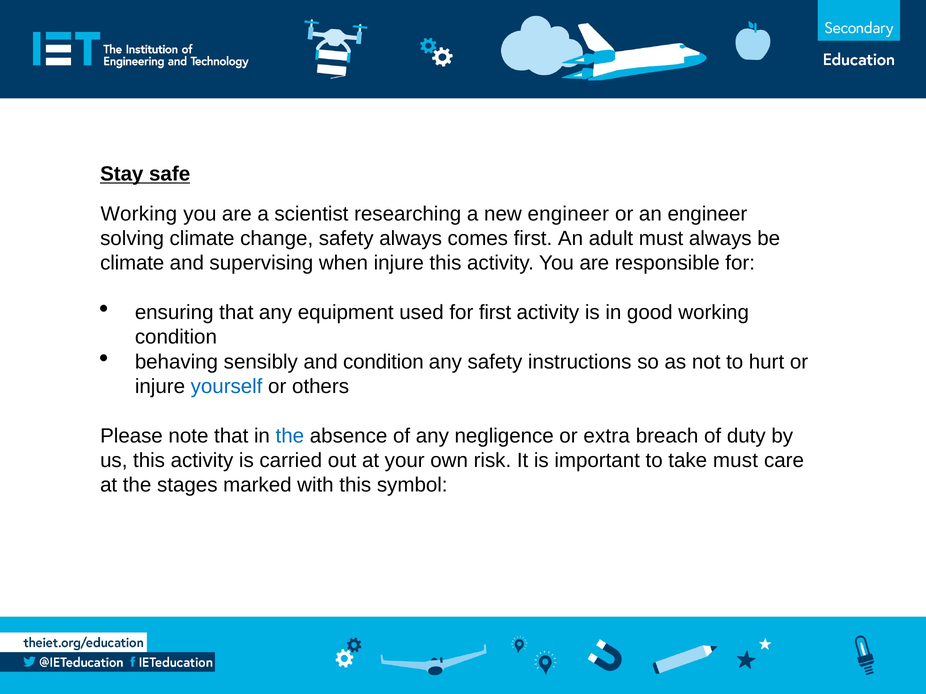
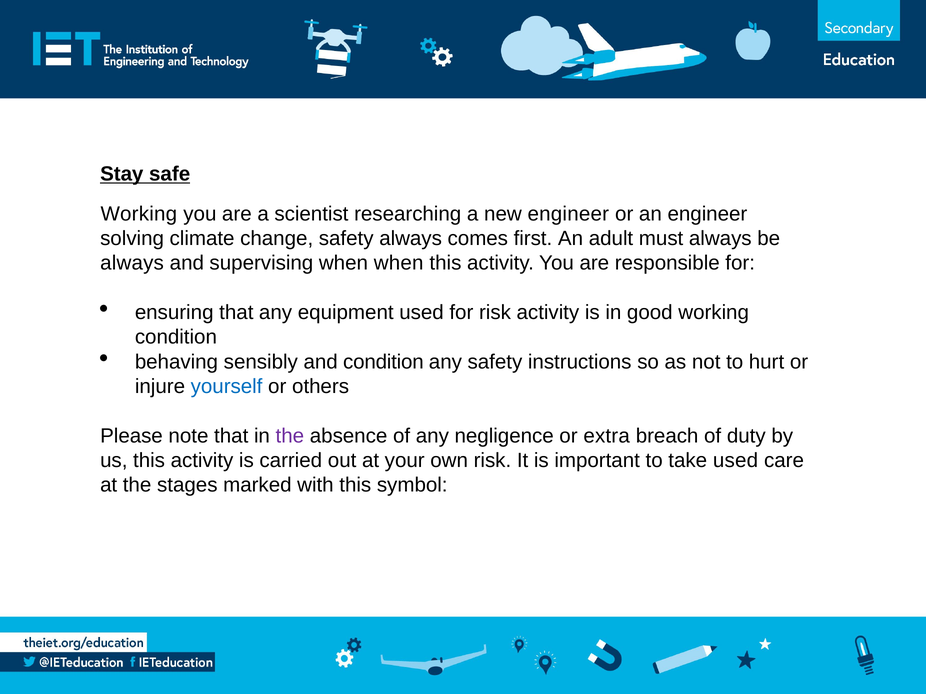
climate: climate -> always (132, 263)
when injure: injure -> when (399, 263)
for first: first -> risk (495, 313)
the colour: blue -> purple (290, 436)
take must: must -> used (735, 461)
